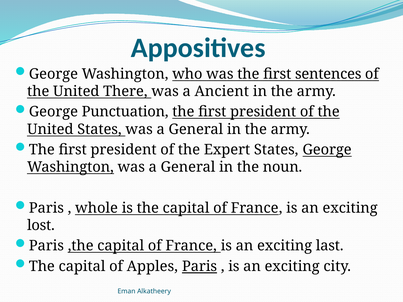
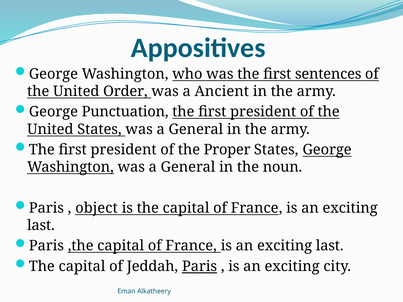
There: There -> Order (125, 92)
Expert: Expert -> Proper (227, 150)
whole: whole -> object (97, 208)
lost: lost -> last (41, 226)
Apples: Apples -> Jeddah (152, 266)
